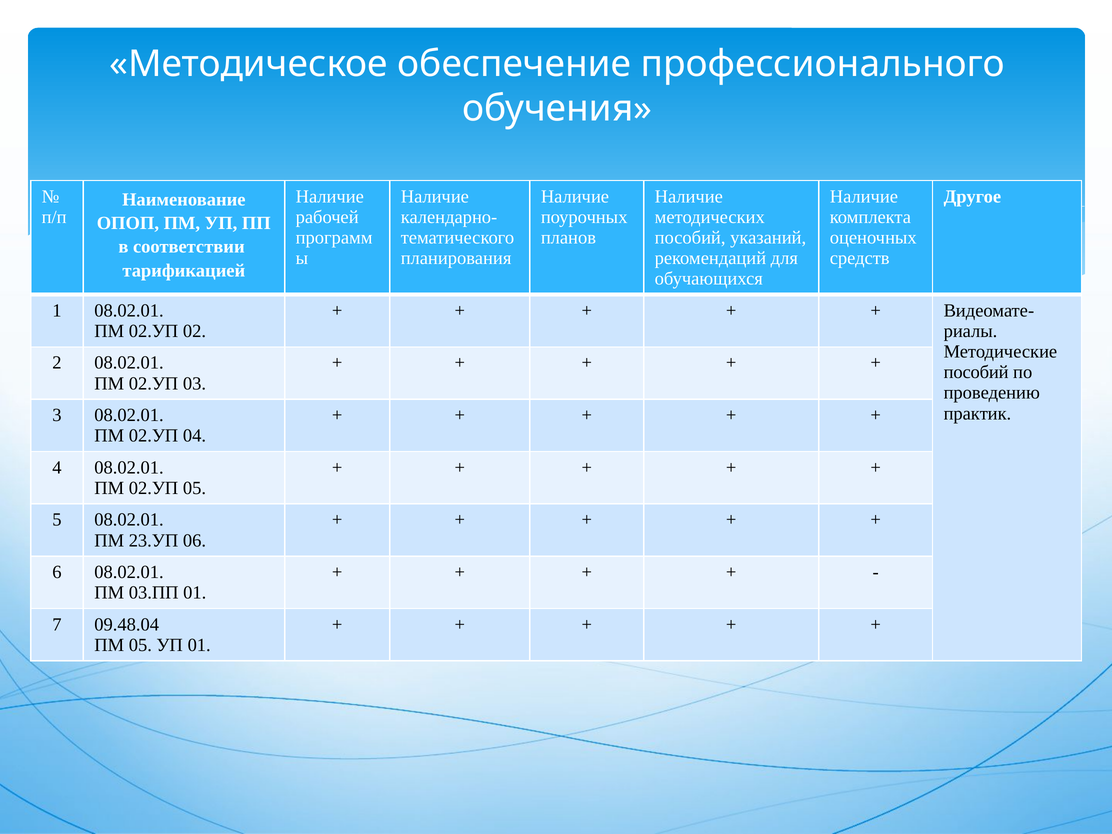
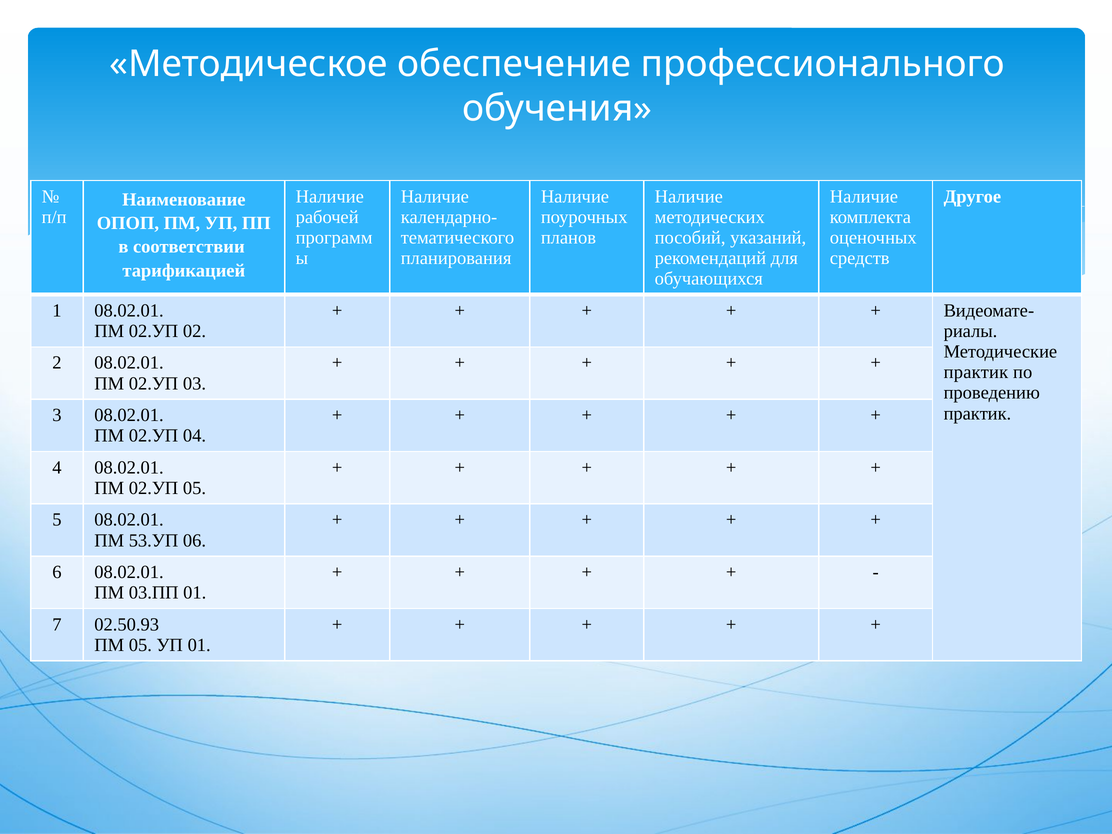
пособий: пособий -> практик (976, 372)
23.УП: 23.УП -> 53.УП (154, 540)
09.48.04: 09.48.04 -> 02.50.93 (127, 624)
